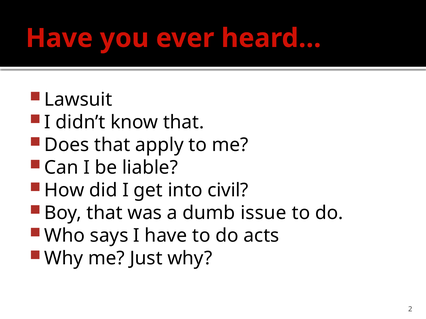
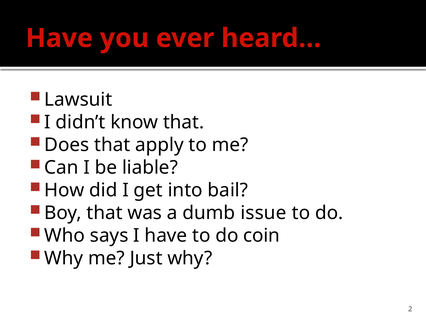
civil: civil -> bail (228, 191)
acts: acts -> coin (262, 236)
